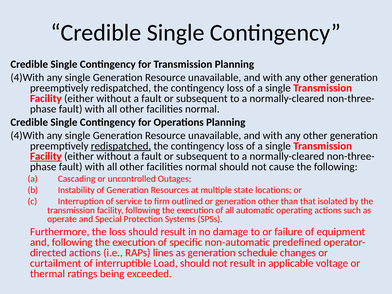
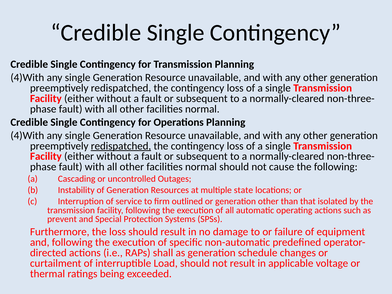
Facility underline: present -> none (46, 156)
operate: operate -> prevent (62, 219)
lines: lines -> shall (163, 253)
